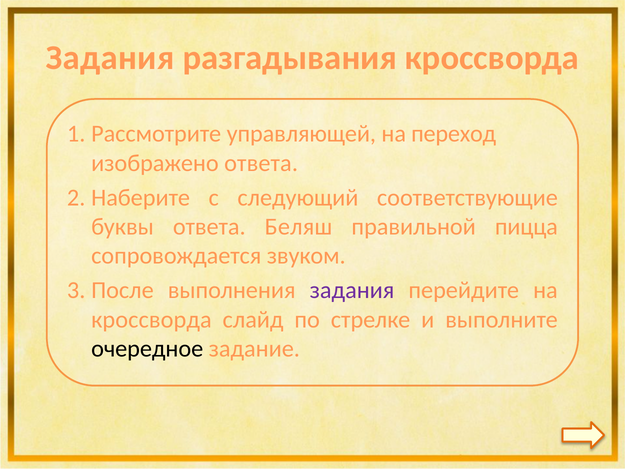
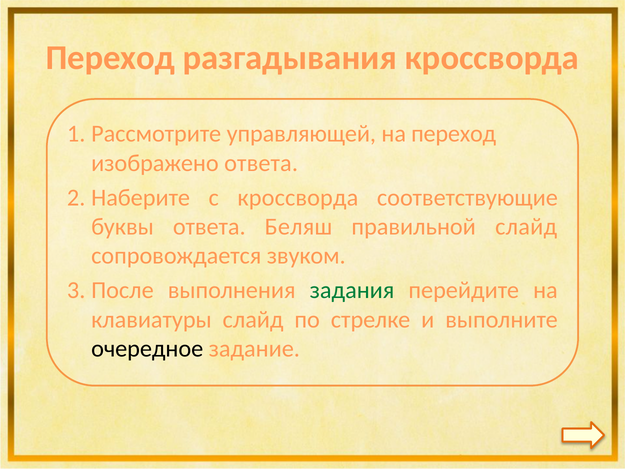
Задания: Задания -> Переход (110, 58)
с следующий: следующий -> кроссворда (298, 197)
правильной пицца: пицца -> слайд (526, 227)
задания colour: purple -> green (352, 290)
кроссворда: кроссворда -> клавиатуры (151, 319)
